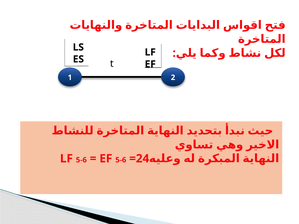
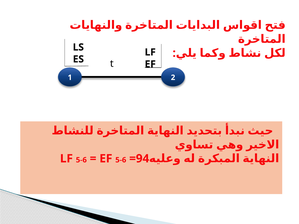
=24: =24 -> =94 (139, 159)
